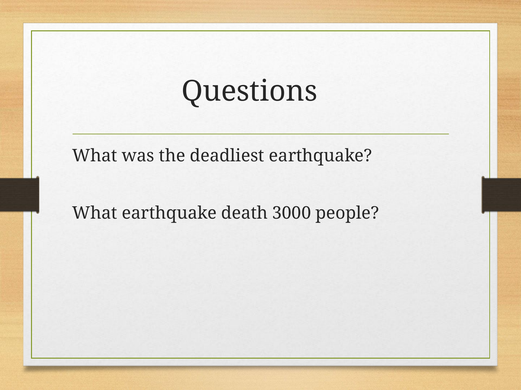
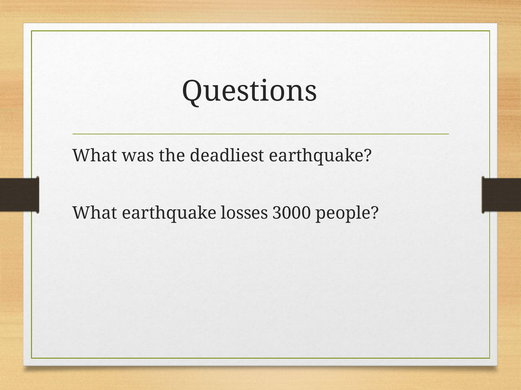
death: death -> losses (245, 213)
